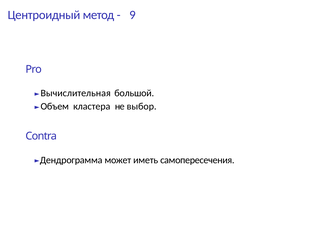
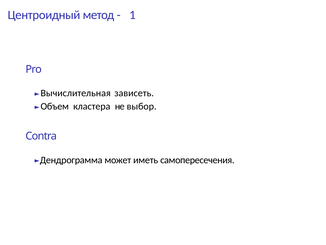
9: 9 -> 1 (132, 15)
большой: большой -> зависеть (134, 93)
